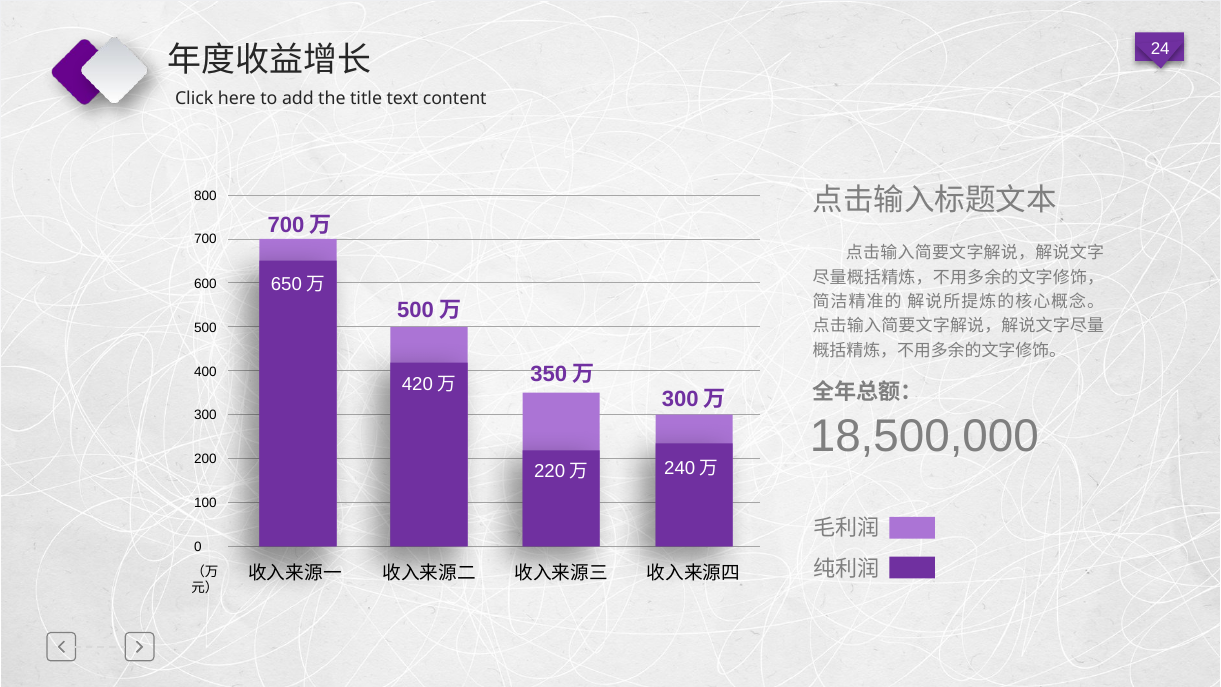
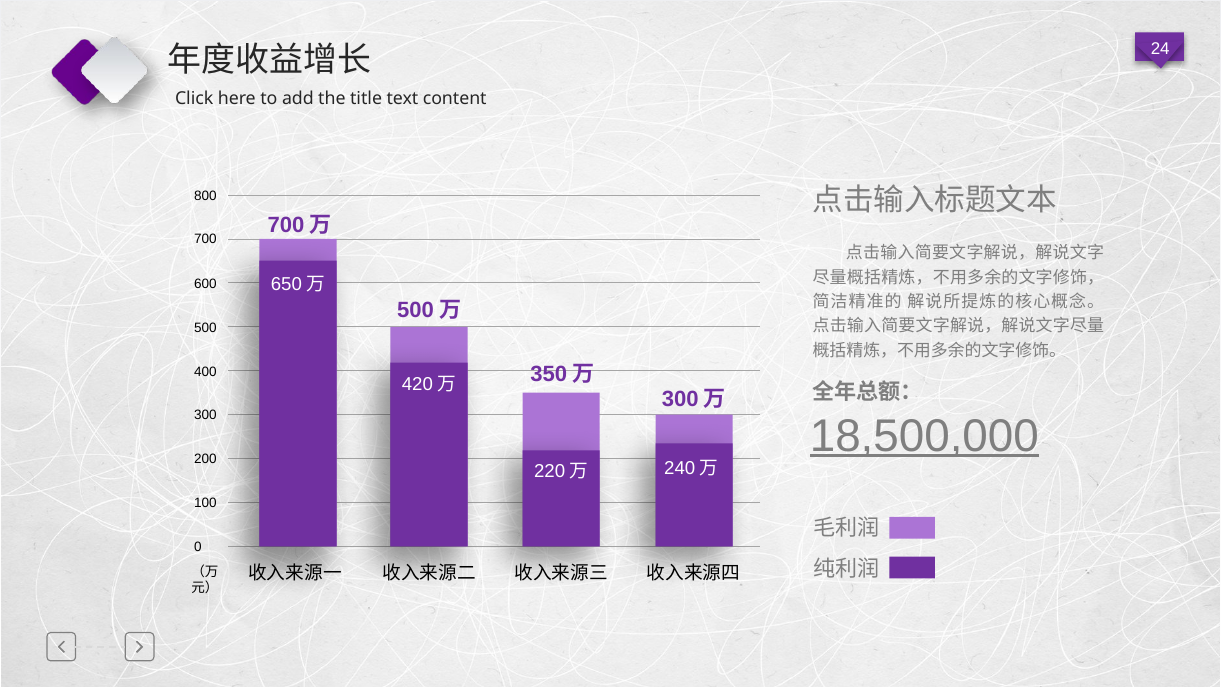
18,500,000 underline: none -> present (924, 436)
